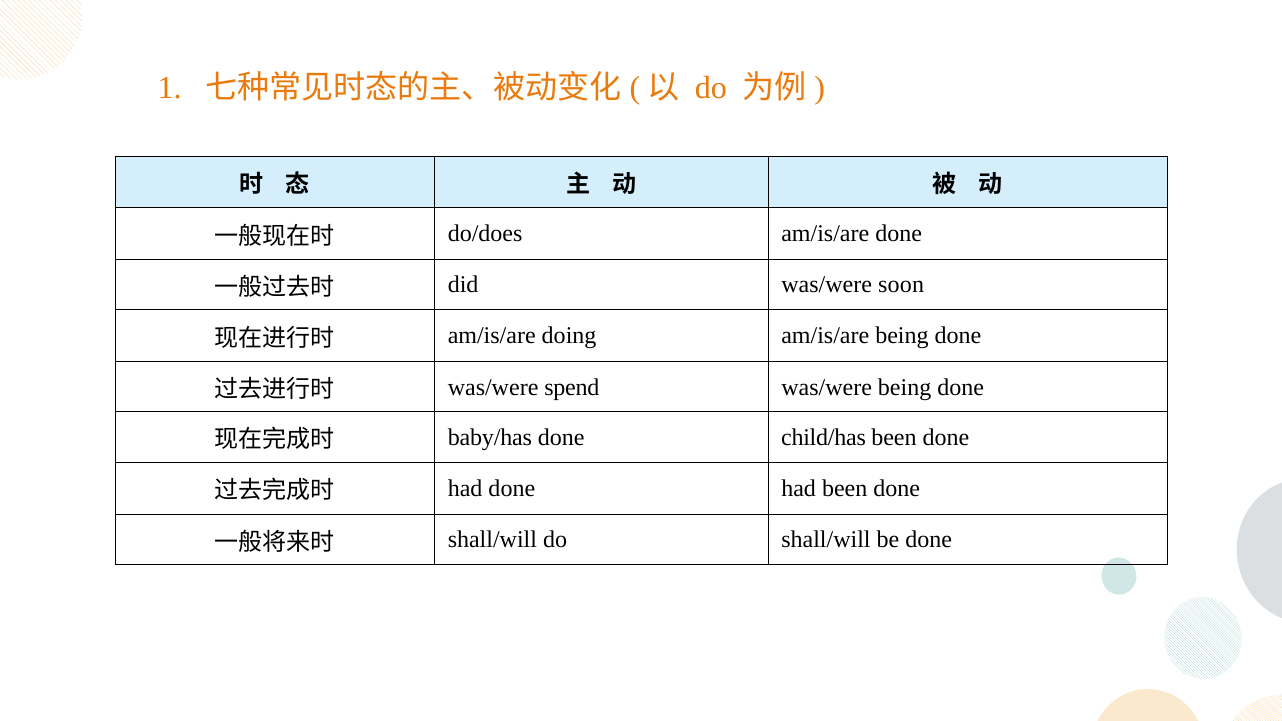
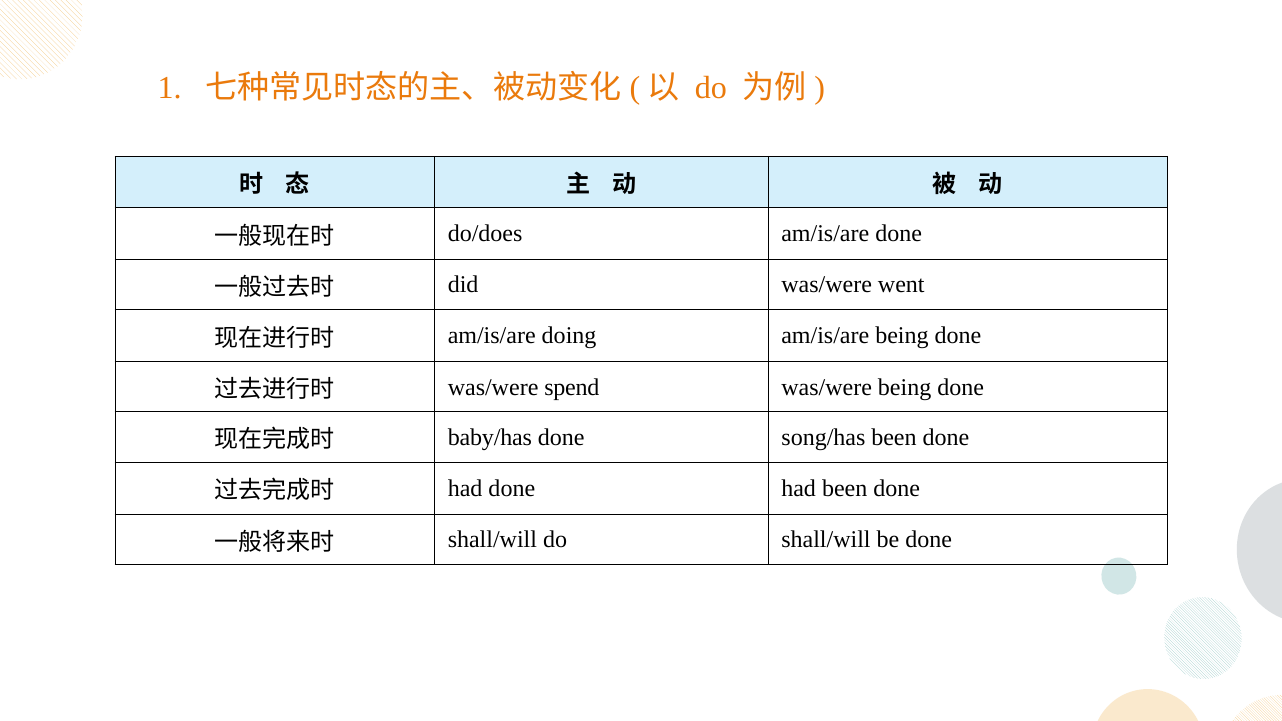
soon: soon -> went (901, 285)
child/has: child/has -> song/has (823, 438)
